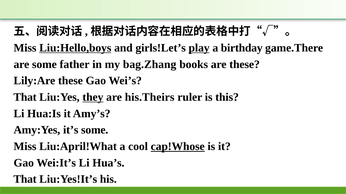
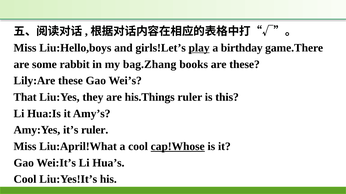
Liu:Hello,boys underline: present -> none (75, 48)
father: father -> rabbit (75, 64)
they underline: present -> none (93, 97)
his.Theirs: his.Theirs -> his.Things (150, 97)
it’s some: some -> ruler (95, 130)
That: That -> Cool (25, 180)
